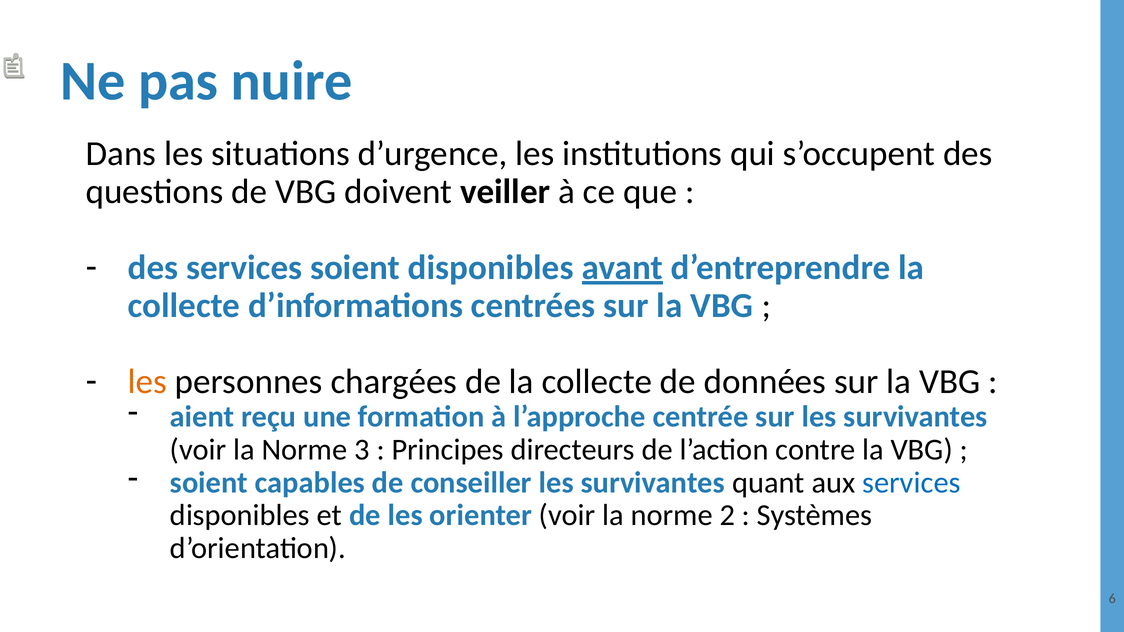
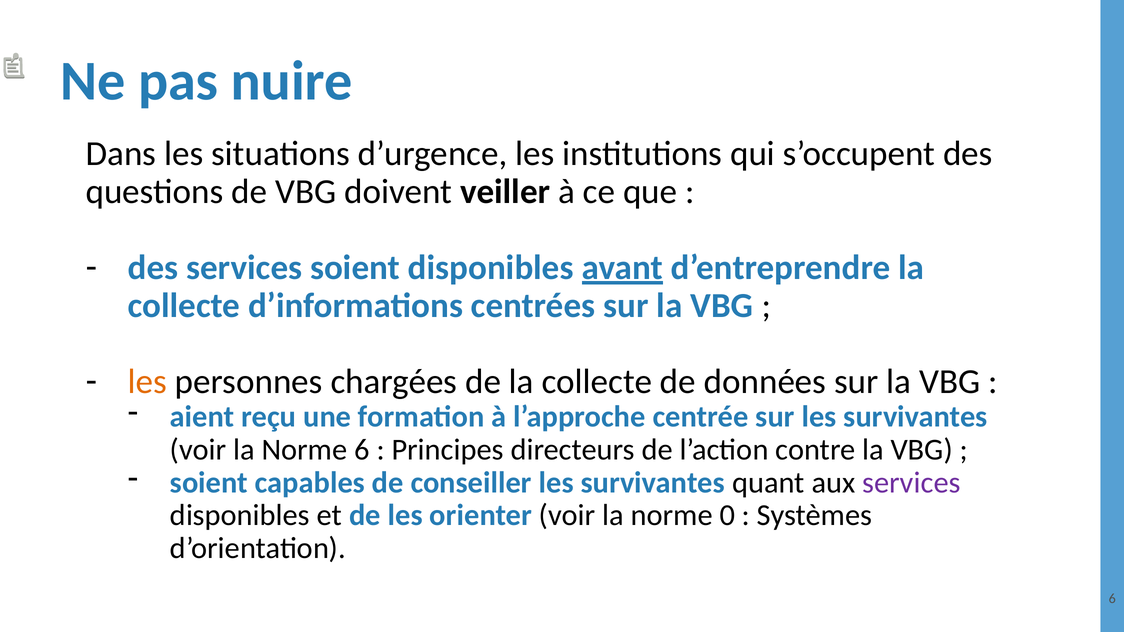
Norme 3: 3 -> 6 (362, 450)
services colour: blue -> purple (911, 483)
2: 2 -> 0 (727, 516)
